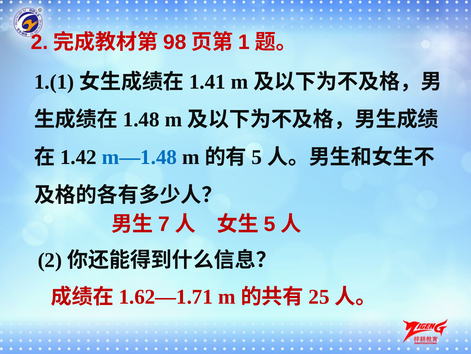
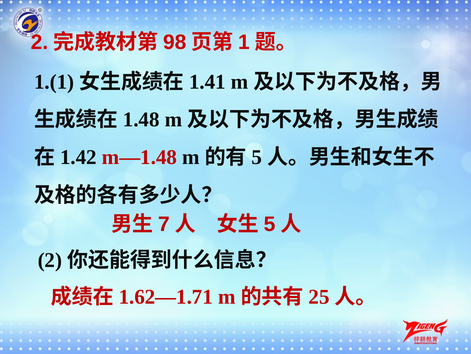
m—1.48 colour: blue -> red (139, 157)
